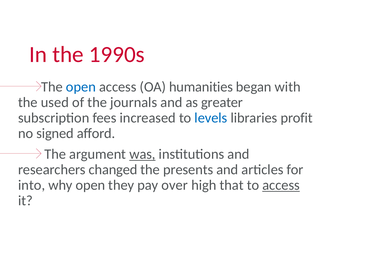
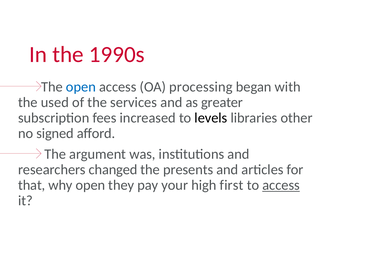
humanities: humanities -> processing (201, 87)
journals: journals -> services (134, 103)
levels colour: blue -> black (211, 118)
profit: profit -> other (297, 118)
was underline: present -> none (142, 154)
into: into -> that (32, 186)
over: over -> your (175, 186)
that: that -> first (232, 186)
